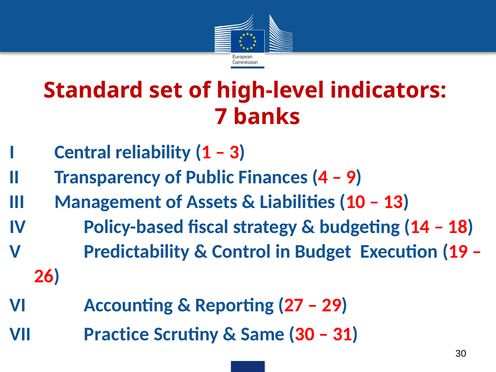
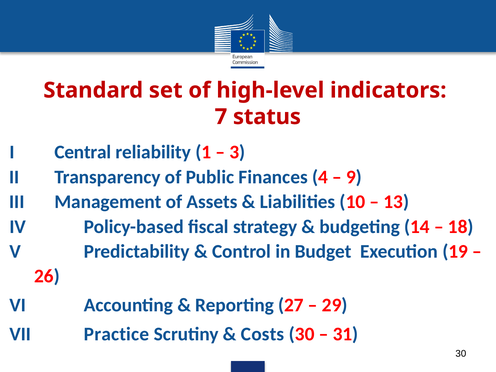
banks: banks -> status (267, 117)
Same: Same -> Costs (263, 334)
